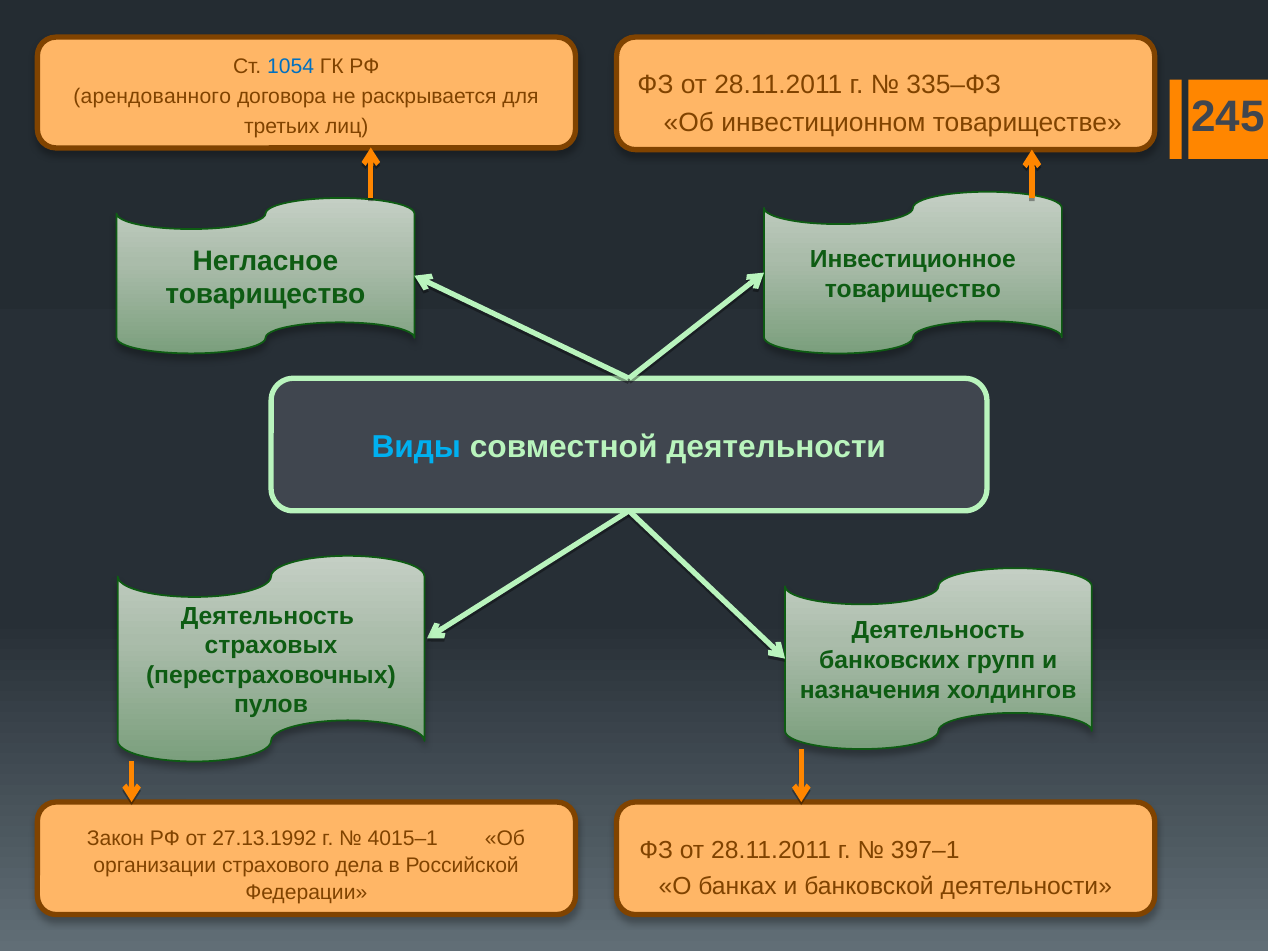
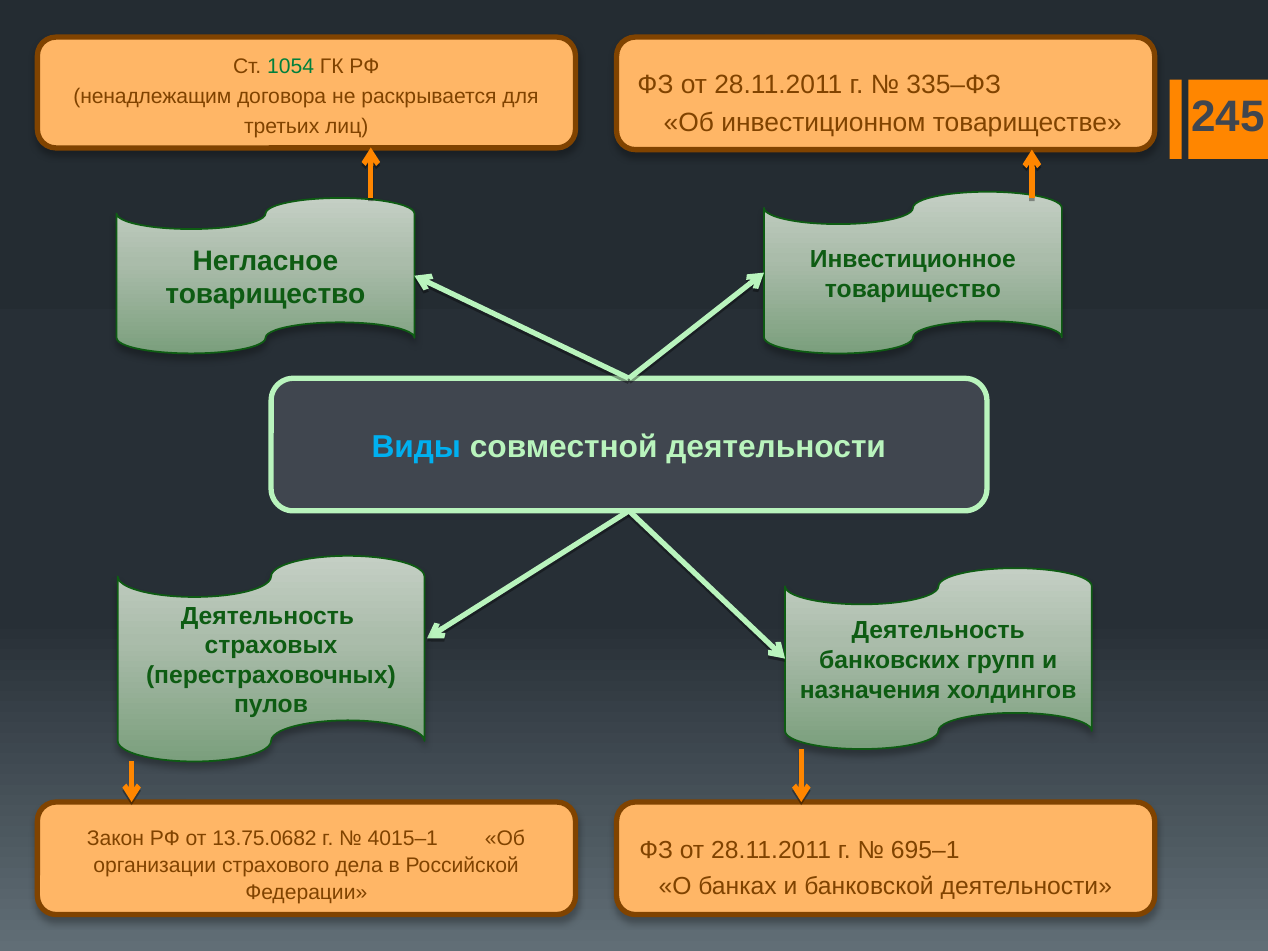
1054 colour: blue -> green (291, 66)
арендованного: арендованного -> ненадлежащим (152, 96)
27.13.1992: 27.13.1992 -> 13.75.0682 (265, 838)
397–1: 397–1 -> 695–1 (925, 850)
